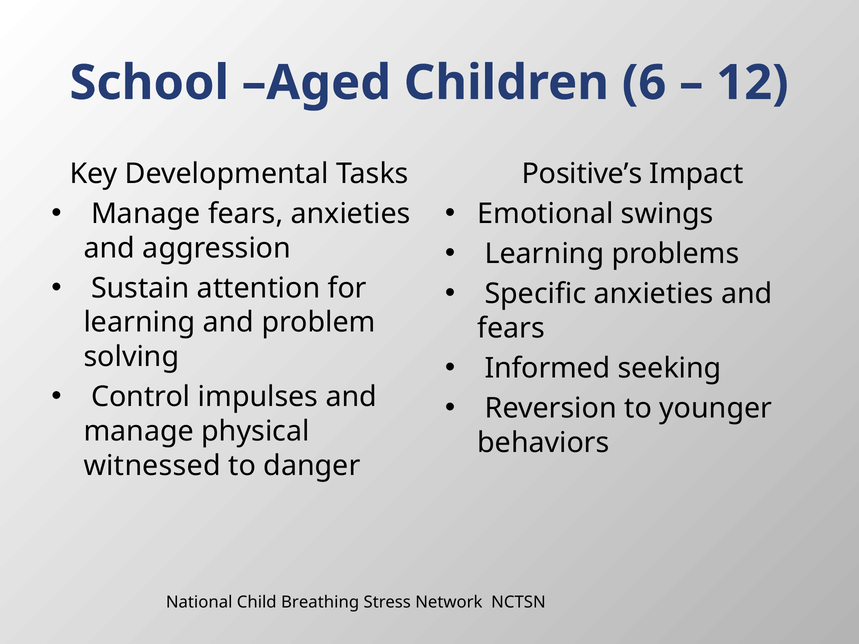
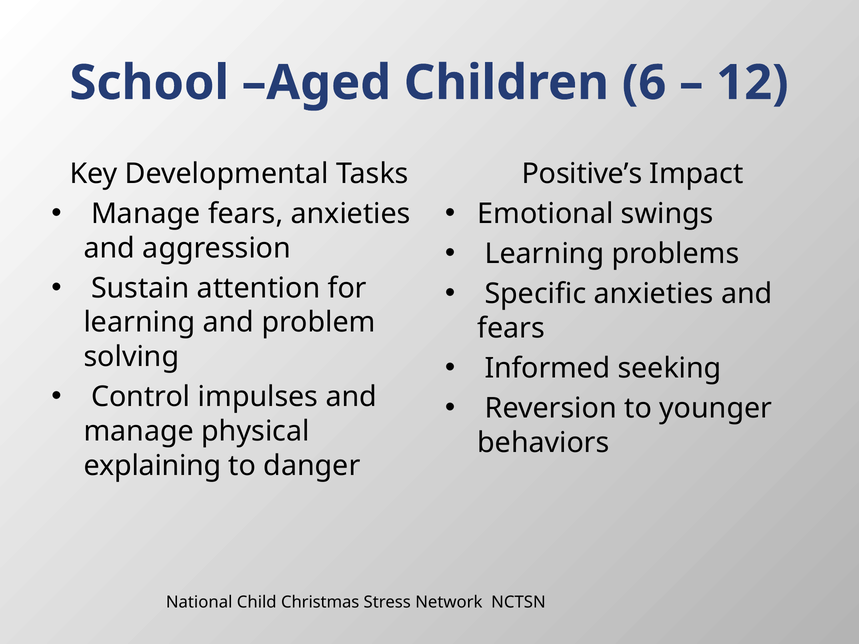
witnessed: witnessed -> explaining (152, 466)
Breathing: Breathing -> Christmas (320, 602)
